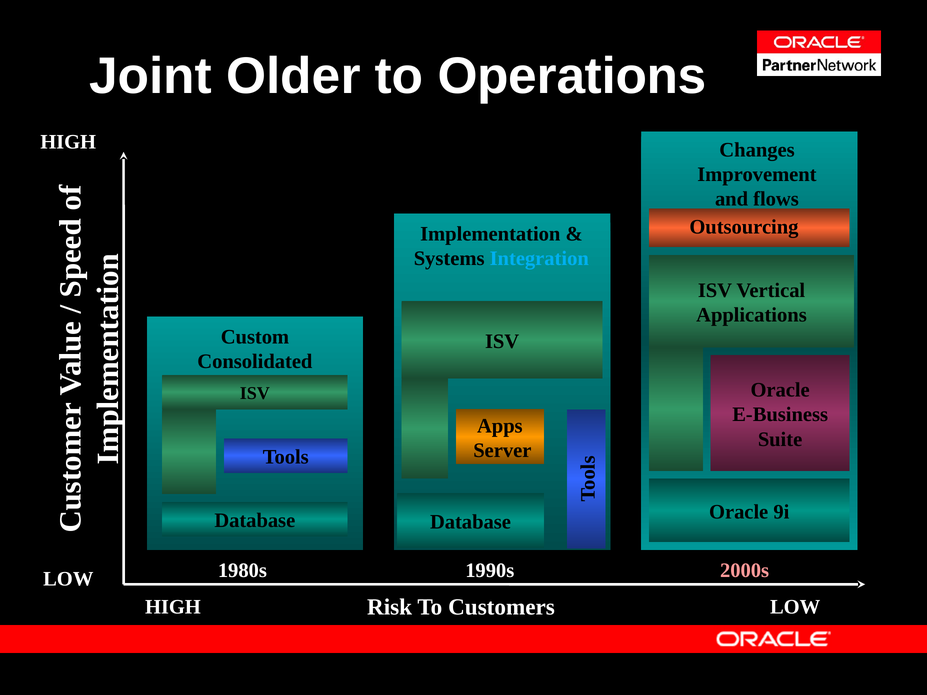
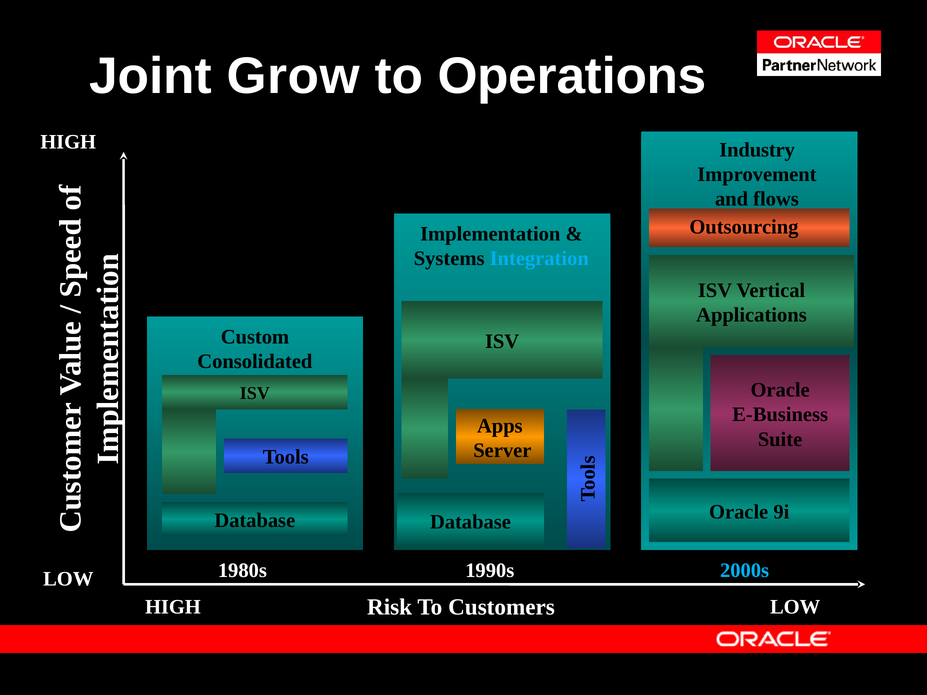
Older: Older -> Grow (293, 76)
Changes: Changes -> Industry (757, 150)
2000s colour: pink -> light blue (745, 571)
